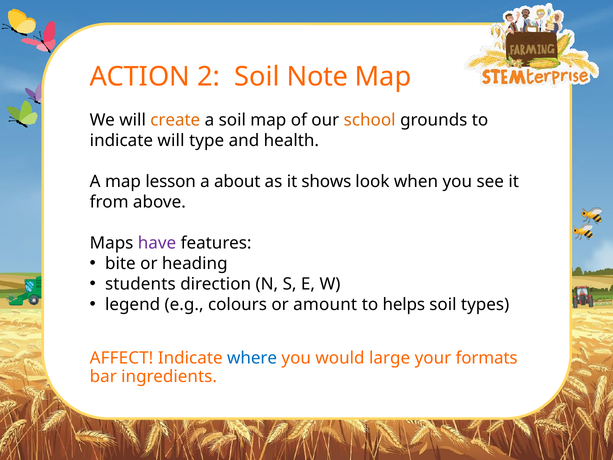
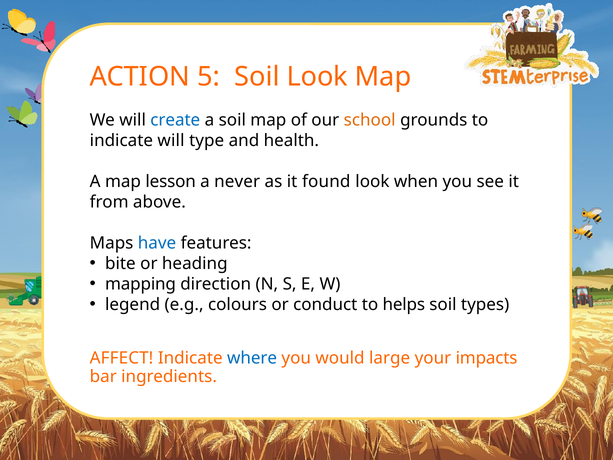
2: 2 -> 5 (209, 77)
Soil Note: Note -> Look (317, 77)
create colour: orange -> blue (175, 120)
about: about -> never (237, 181)
shows: shows -> found (326, 181)
have colour: purple -> blue (157, 243)
students: students -> mapping (141, 284)
amount: amount -> conduct (325, 304)
formats: formats -> impacts (487, 358)
